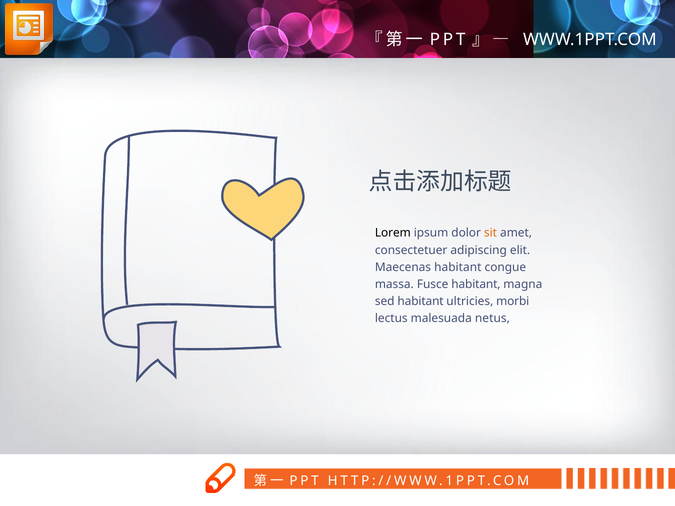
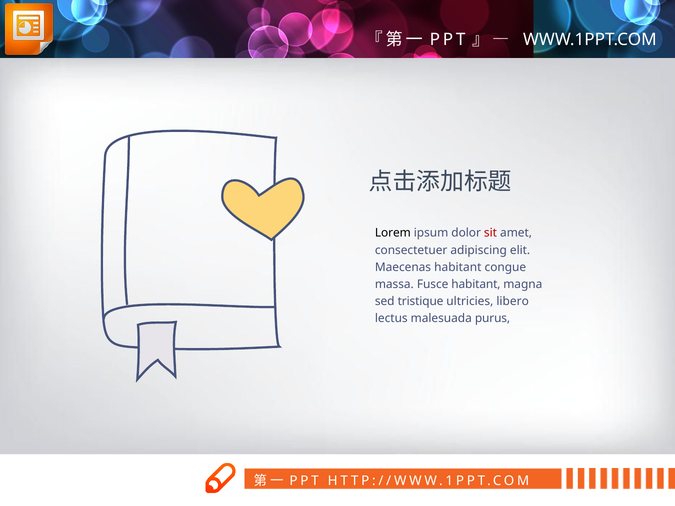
sit colour: orange -> red (490, 233)
sed habitant: habitant -> tristique (421, 302)
morbi: morbi -> libero (513, 302)
netus: netus -> purus (493, 319)
